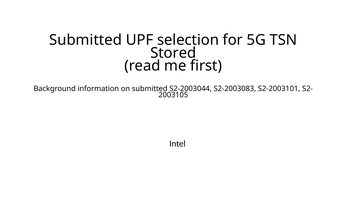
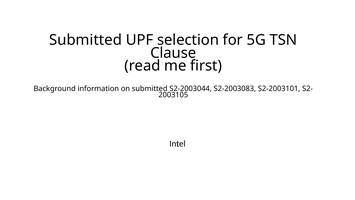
Stored: Stored -> Clause (173, 53)
